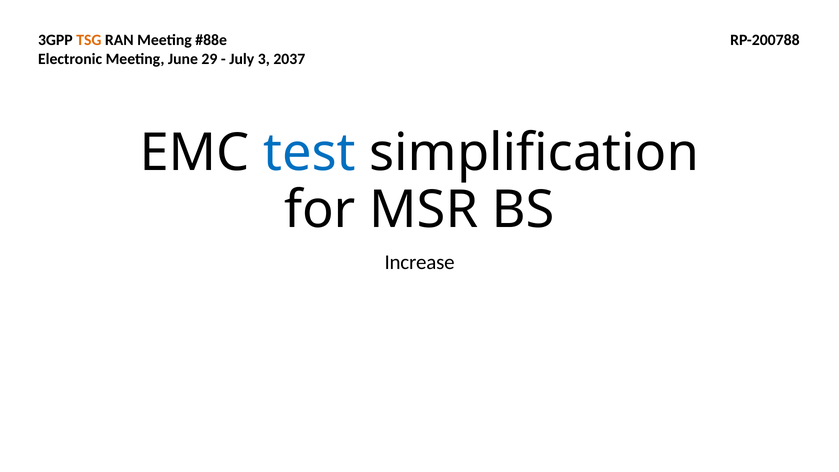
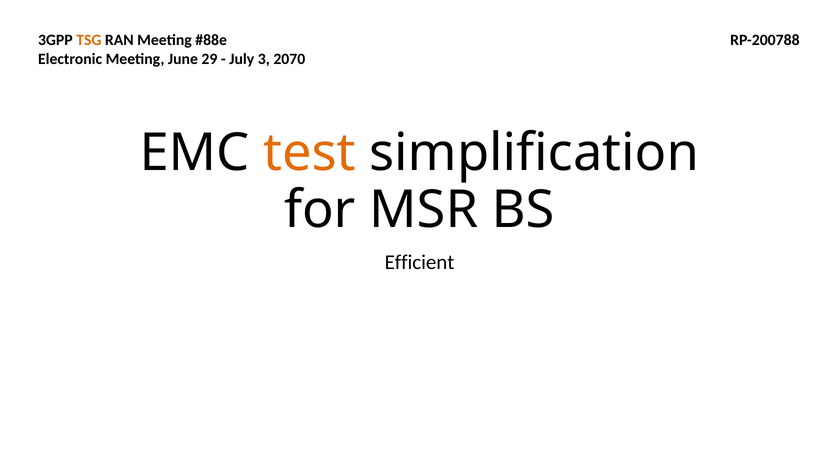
2037: 2037 -> 2070 (289, 59)
test colour: blue -> orange (309, 153)
Increase: Increase -> Efficient (419, 262)
